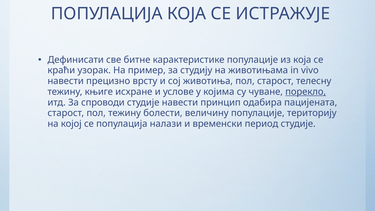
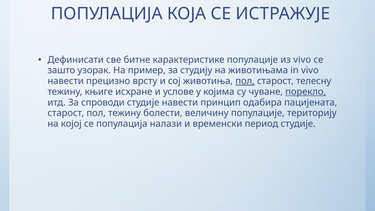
из која: која -> vivo (302, 60)
краћи: краћи -> зашто (61, 70)
пол underline: none -> present (245, 81)
